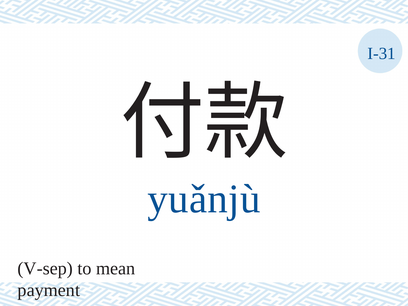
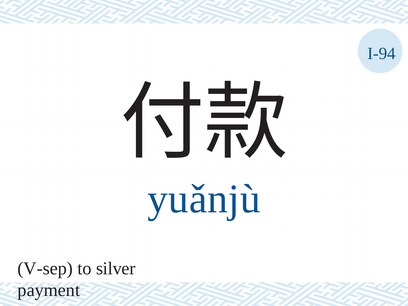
I-31: I-31 -> I-94 (382, 53)
mean: mean -> silver (116, 268)
